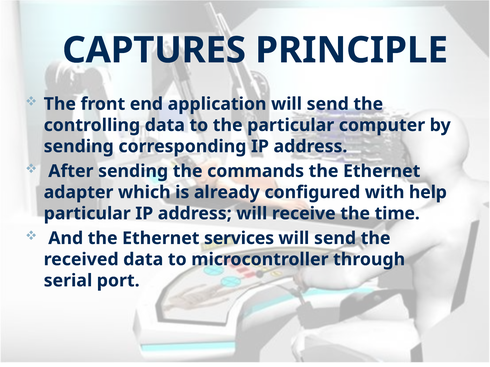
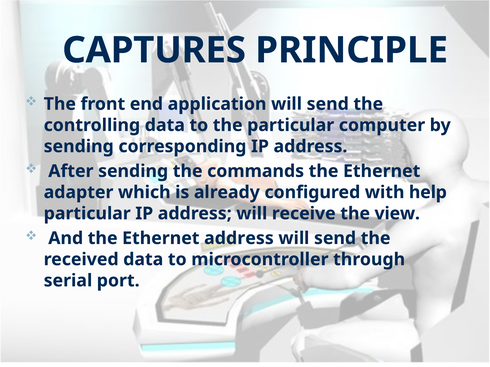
time: time -> view (397, 214)
Ethernet services: services -> address (239, 239)
